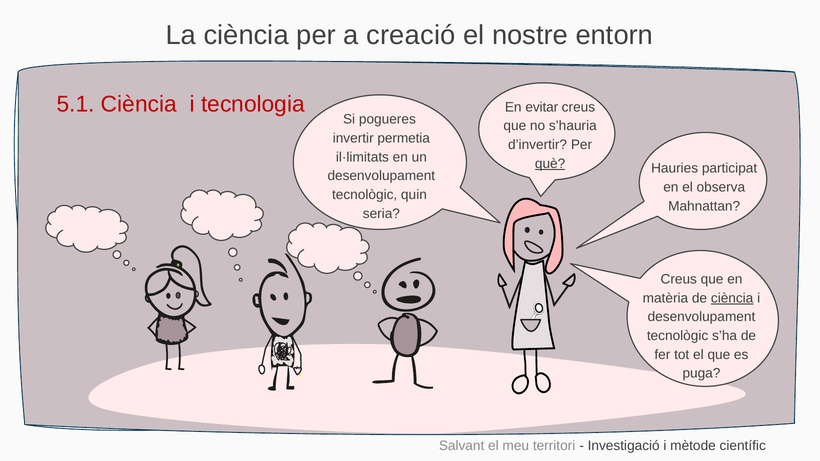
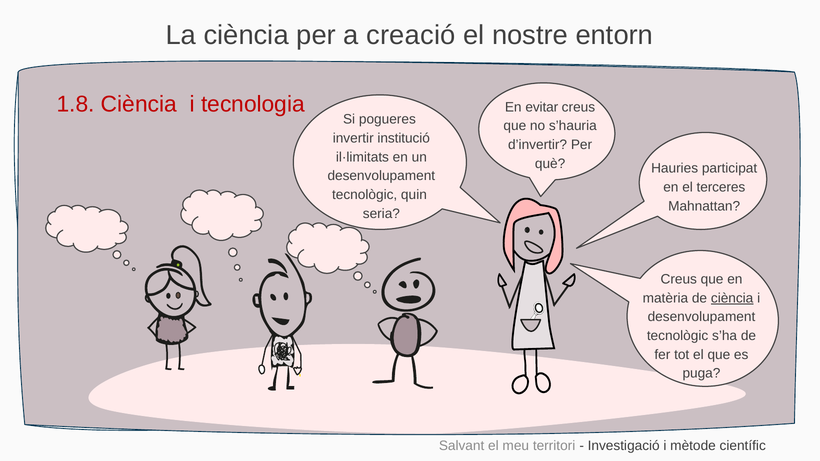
5.1: 5.1 -> 1.8 (76, 104)
permetia: permetia -> institució (404, 138)
què underline: present -> none (550, 164)
observa: observa -> terceres (721, 187)
